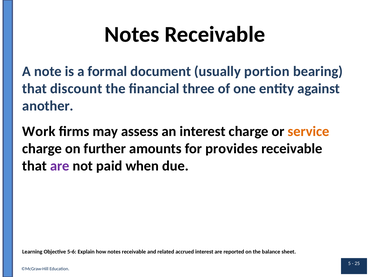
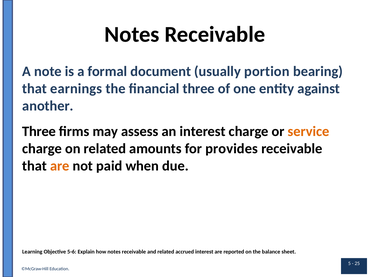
discount: discount -> earnings (76, 89)
Work: Work -> Three (39, 132)
on further: further -> related (105, 149)
are colour: purple -> orange (60, 166)
